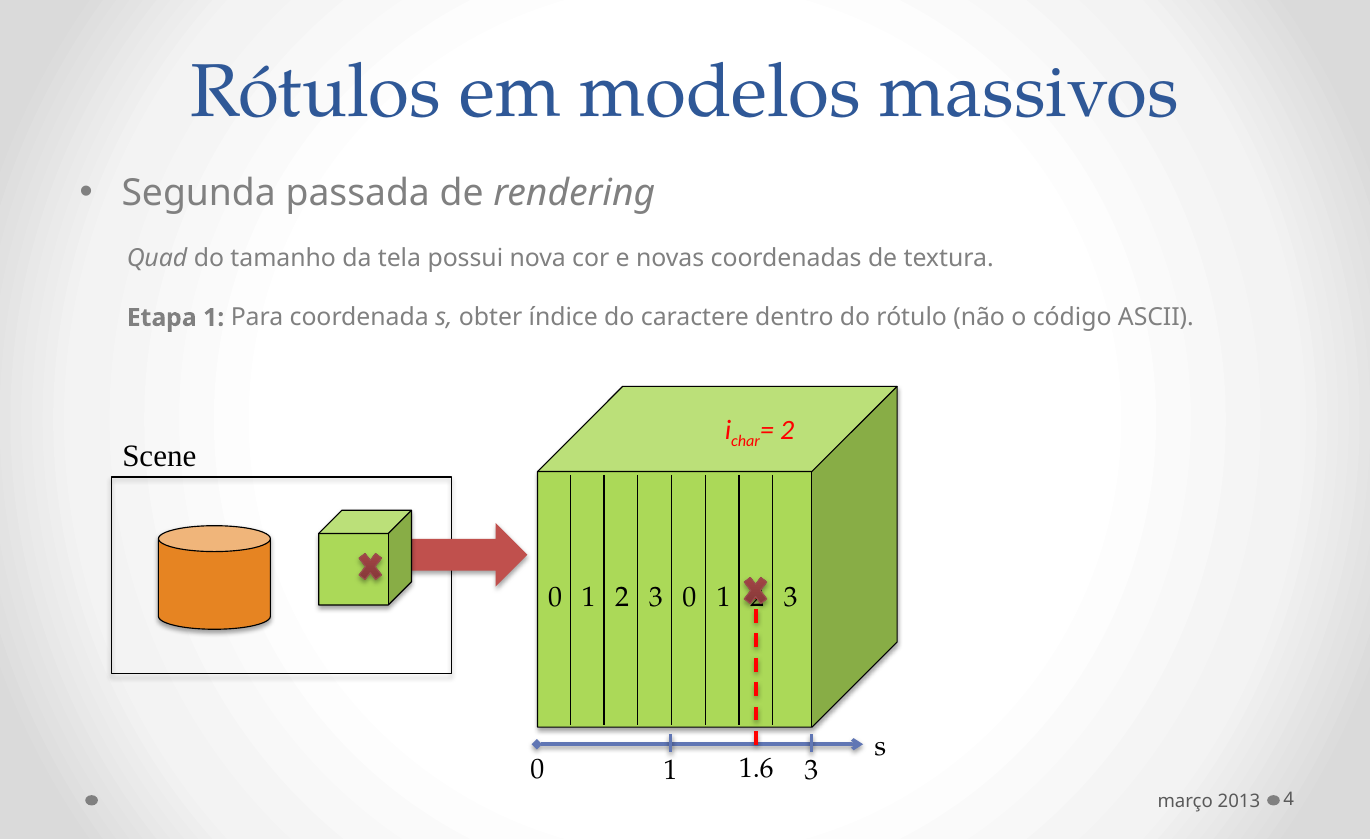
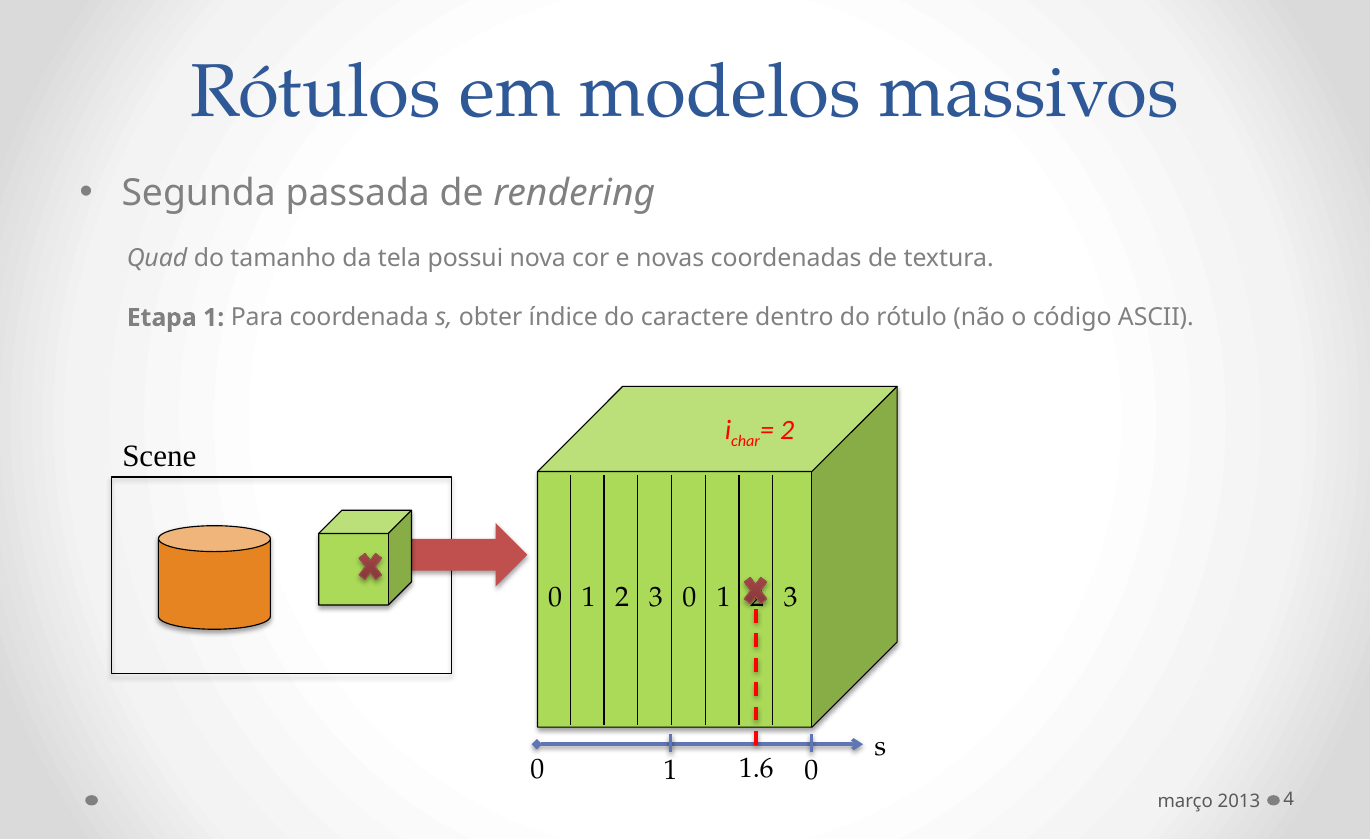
0 3: 3 -> 0 (811, 770)
